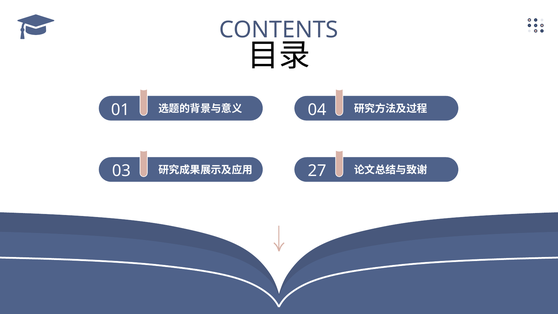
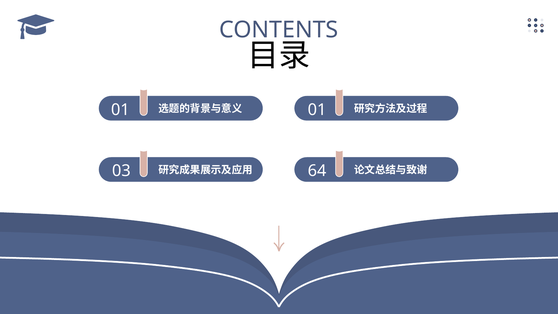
04: 04 -> 01 (317, 110)
27: 27 -> 64 (317, 171)
